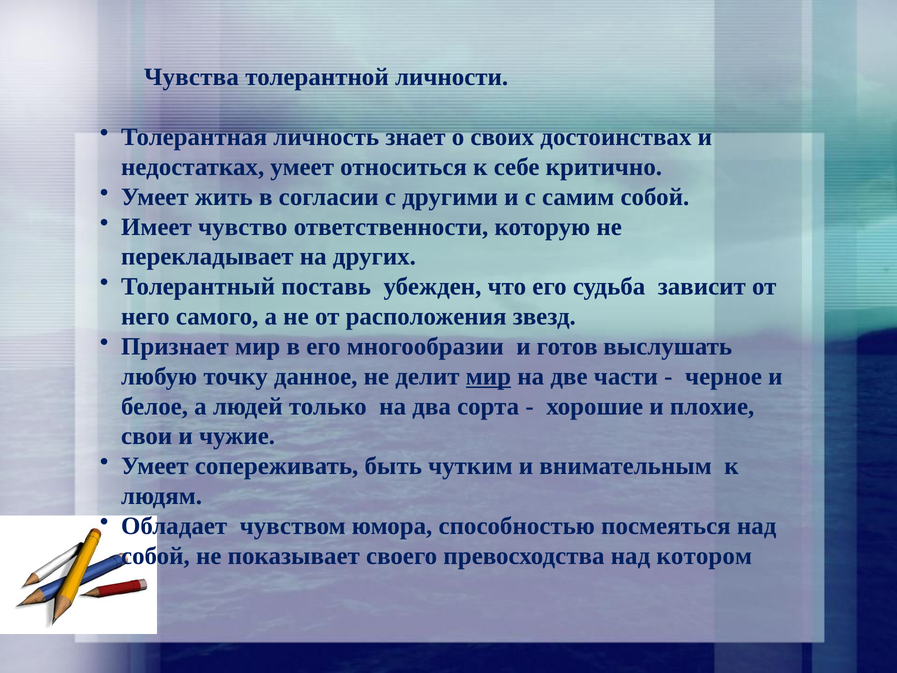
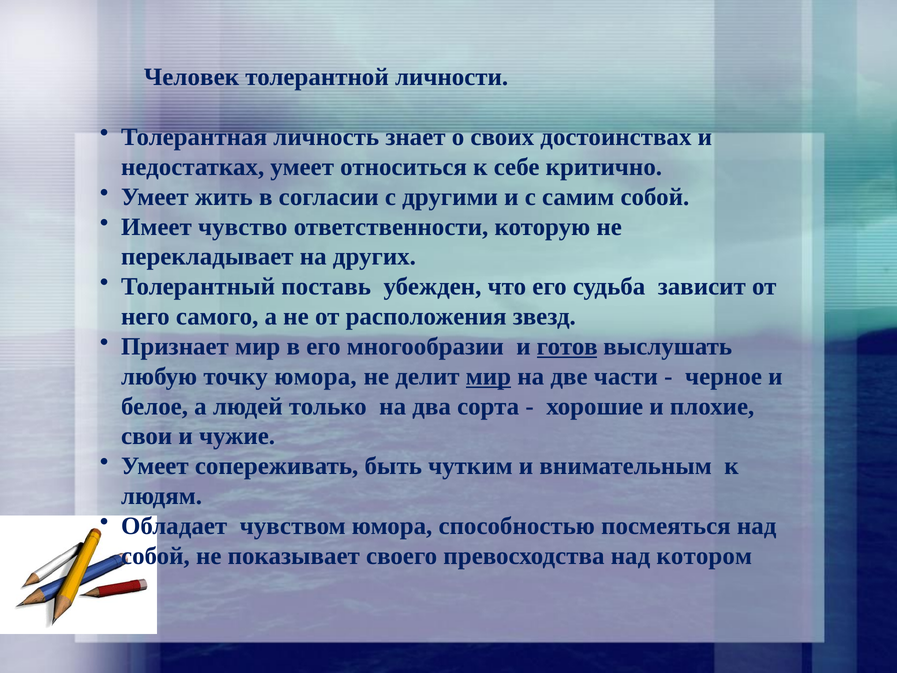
Чувства: Чувства -> Человек (192, 77)
готов underline: none -> present (567, 346)
точку данное: данное -> юмора (316, 376)
